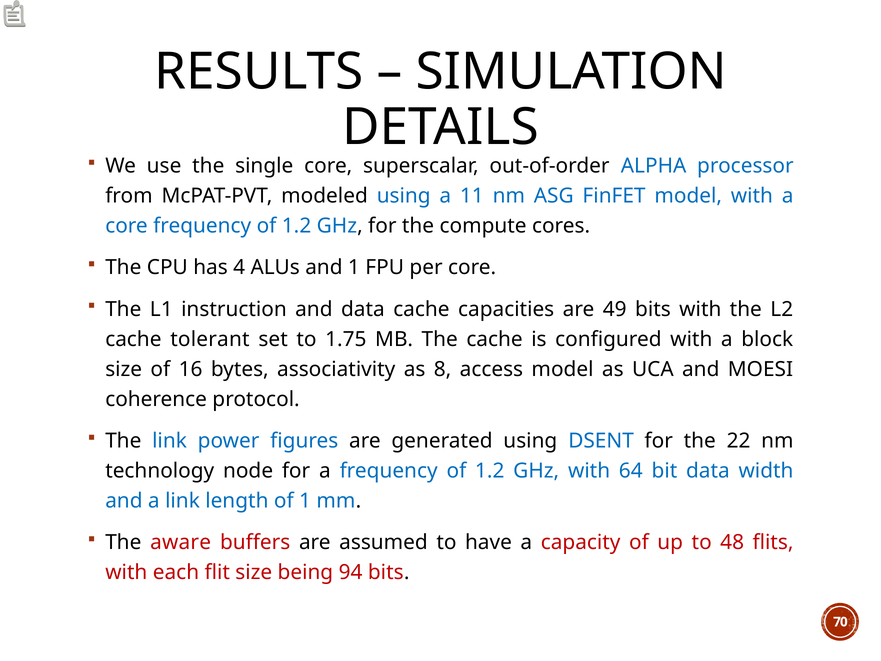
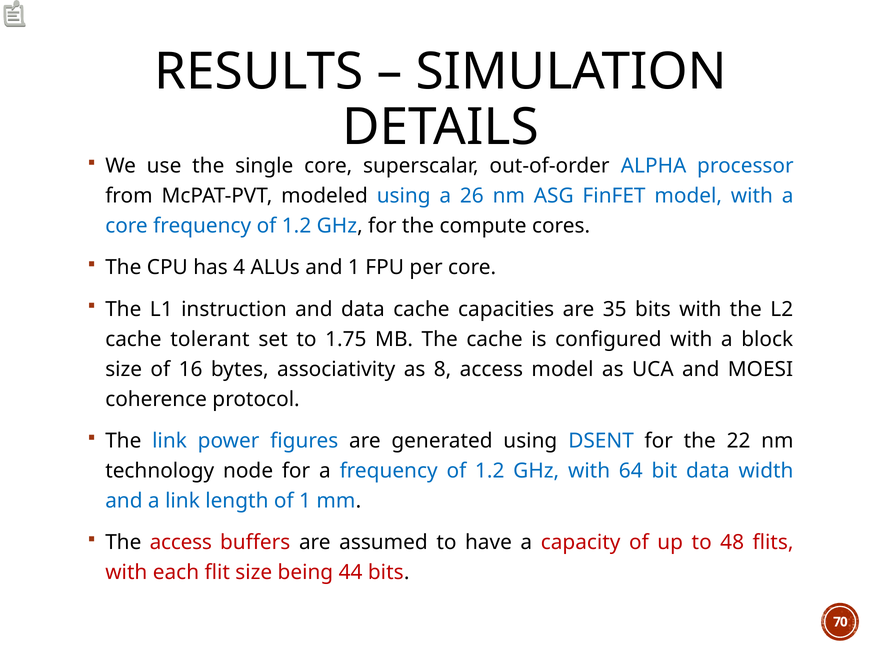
11: 11 -> 26 (472, 196)
49: 49 -> 35 (615, 309)
The aware: aware -> access (181, 542)
94: 94 -> 44 (351, 572)
